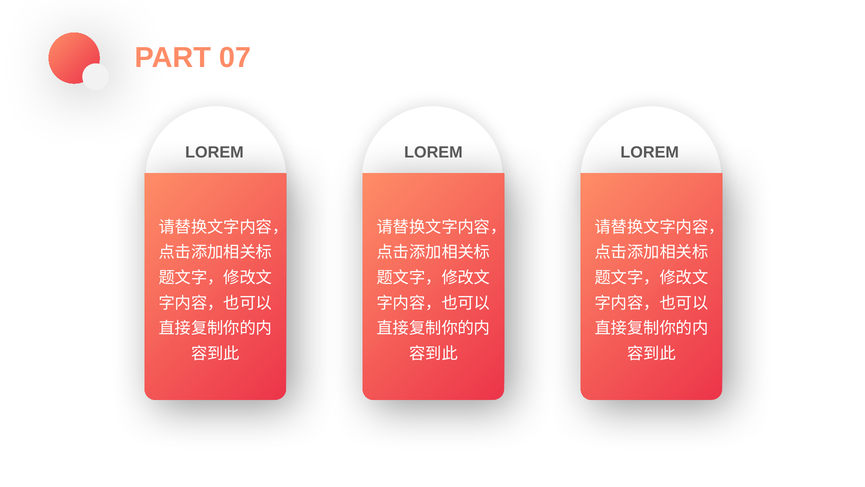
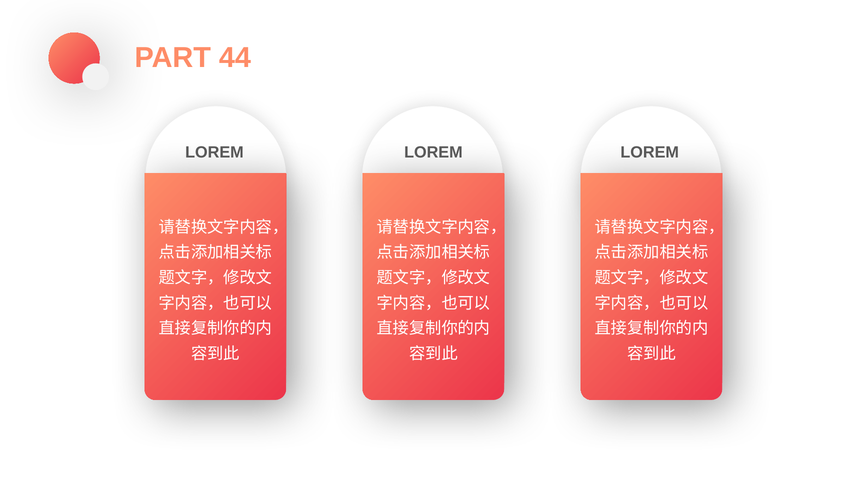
07: 07 -> 44 (235, 58)
